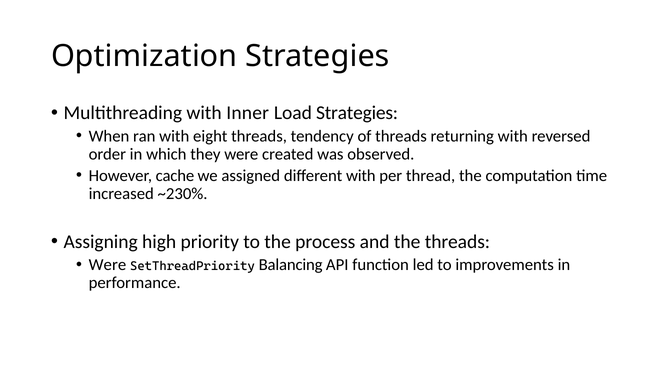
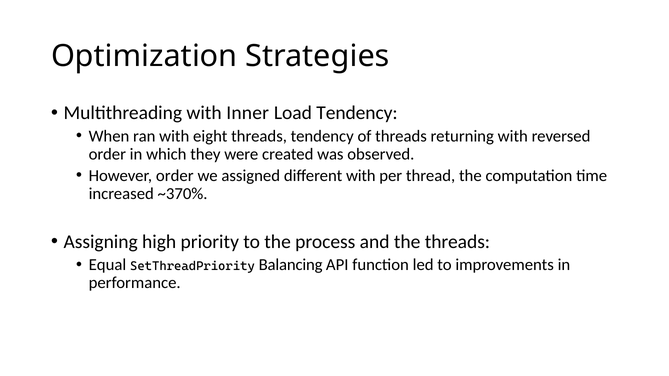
Load Strategies: Strategies -> Tendency (357, 113)
However cache: cache -> order (175, 176)
~230%: ~230% -> ~370% (183, 194)
Were: Were -> Equal (107, 265)
